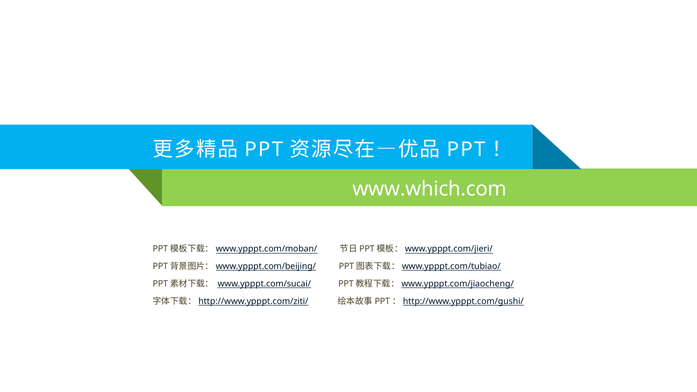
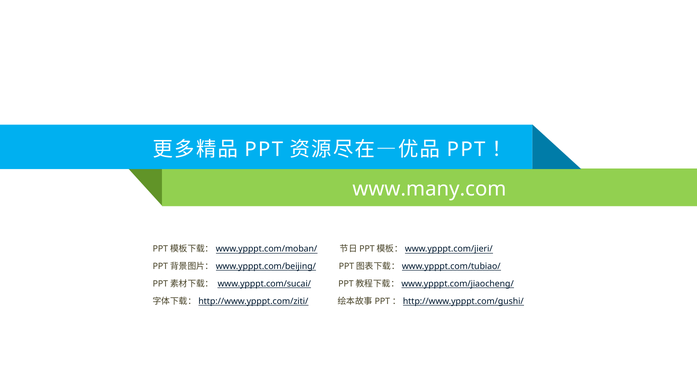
www.which.com: www.which.com -> www.many.com (429, 189)
